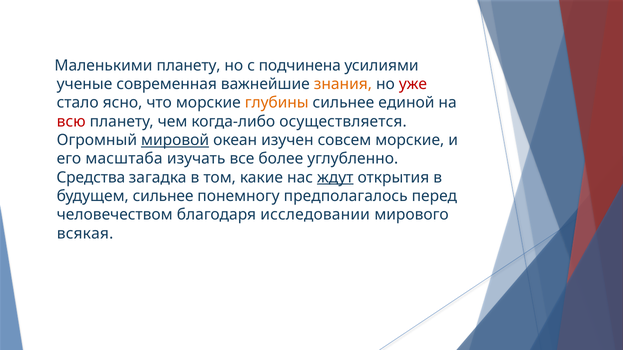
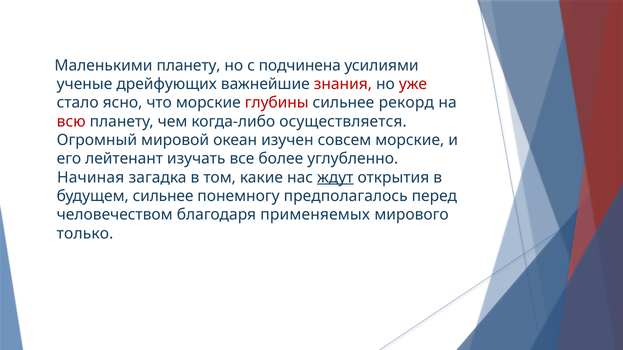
современная: современная -> дрейфующих (167, 84)
знания colour: orange -> red (343, 84)
глубины colour: orange -> red (277, 103)
единой: единой -> рекорд (406, 103)
мировой underline: present -> none (175, 140)
масштаба: масштаба -> лейтенант (124, 159)
Средства: Средства -> Начиная (91, 178)
исследовании: исследовании -> применяемых (315, 215)
всякая: всякая -> только (85, 234)
